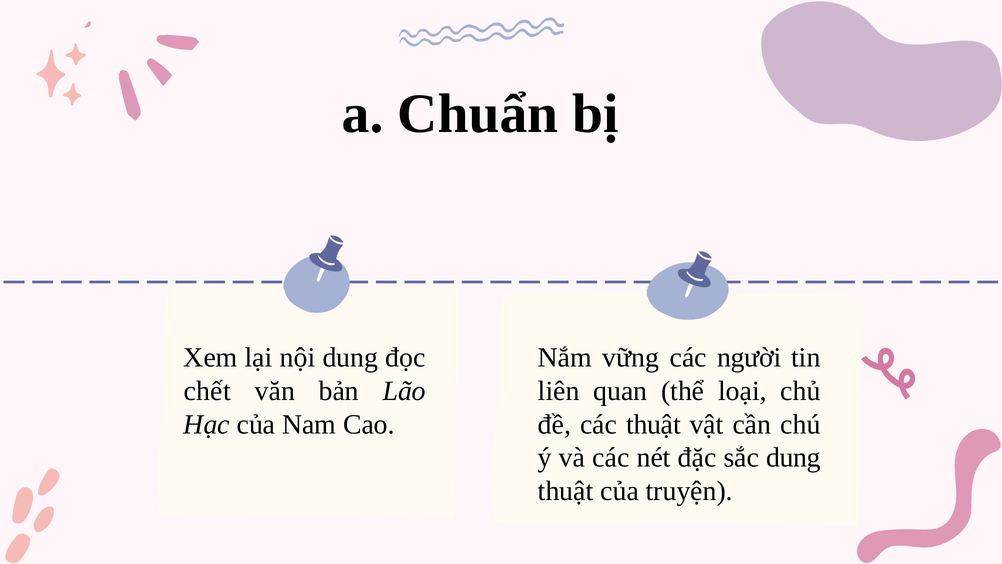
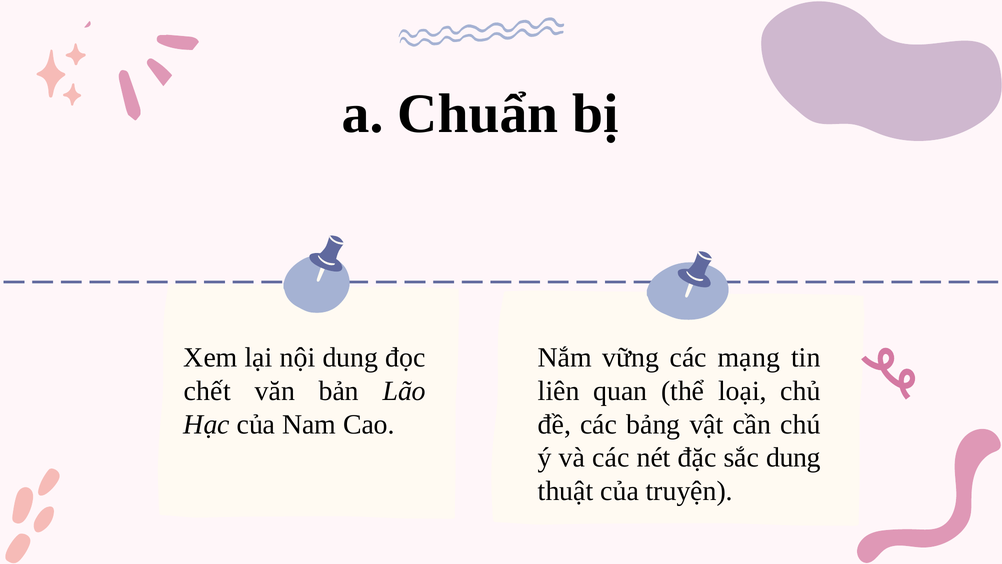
người: người -> mạng (749, 357)
các thuật: thuật -> bảng (653, 424)
